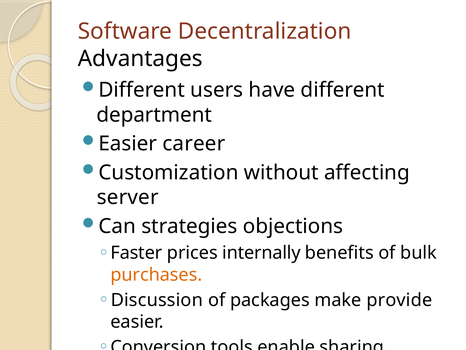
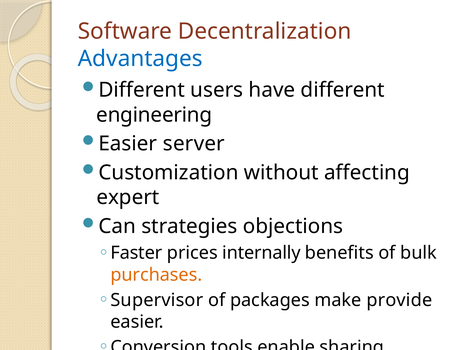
Advantages colour: black -> blue (140, 59)
department: department -> engineering (154, 115)
career: career -> server (194, 144)
server: server -> expert (128, 197)
Discussion: Discussion -> Supervisor (157, 300)
